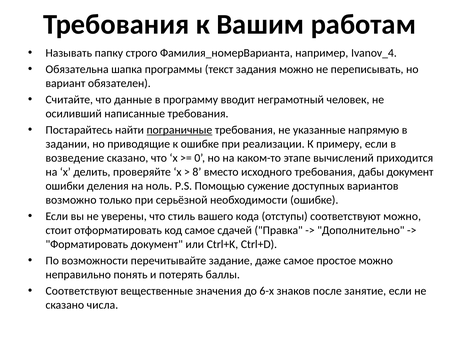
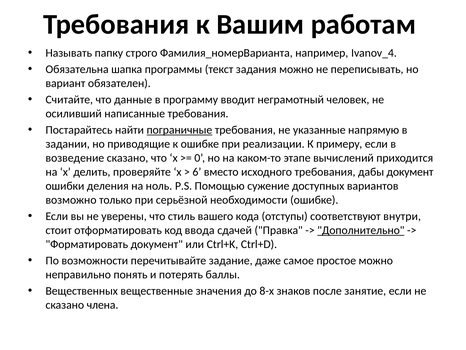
8: 8 -> 6 (197, 172)
соответствуют можно: можно -> внутри (402, 216)
код самое: самое -> ввода (200, 230)
Дополнительно underline: none -> present (361, 230)
Соответствуют: Соответствуют -> Вещественных (82, 290)
6-х: 6-х -> 8-х (267, 290)
числа: числа -> члена (103, 304)
